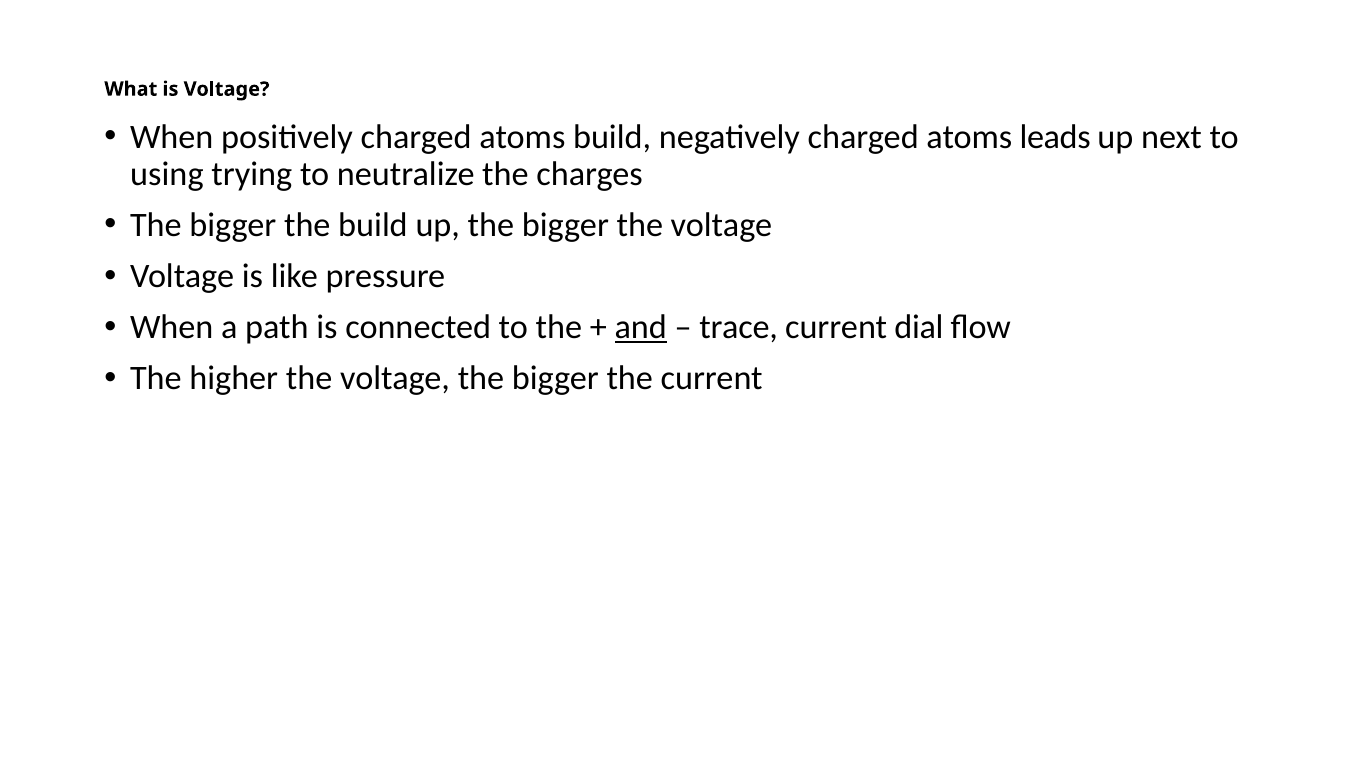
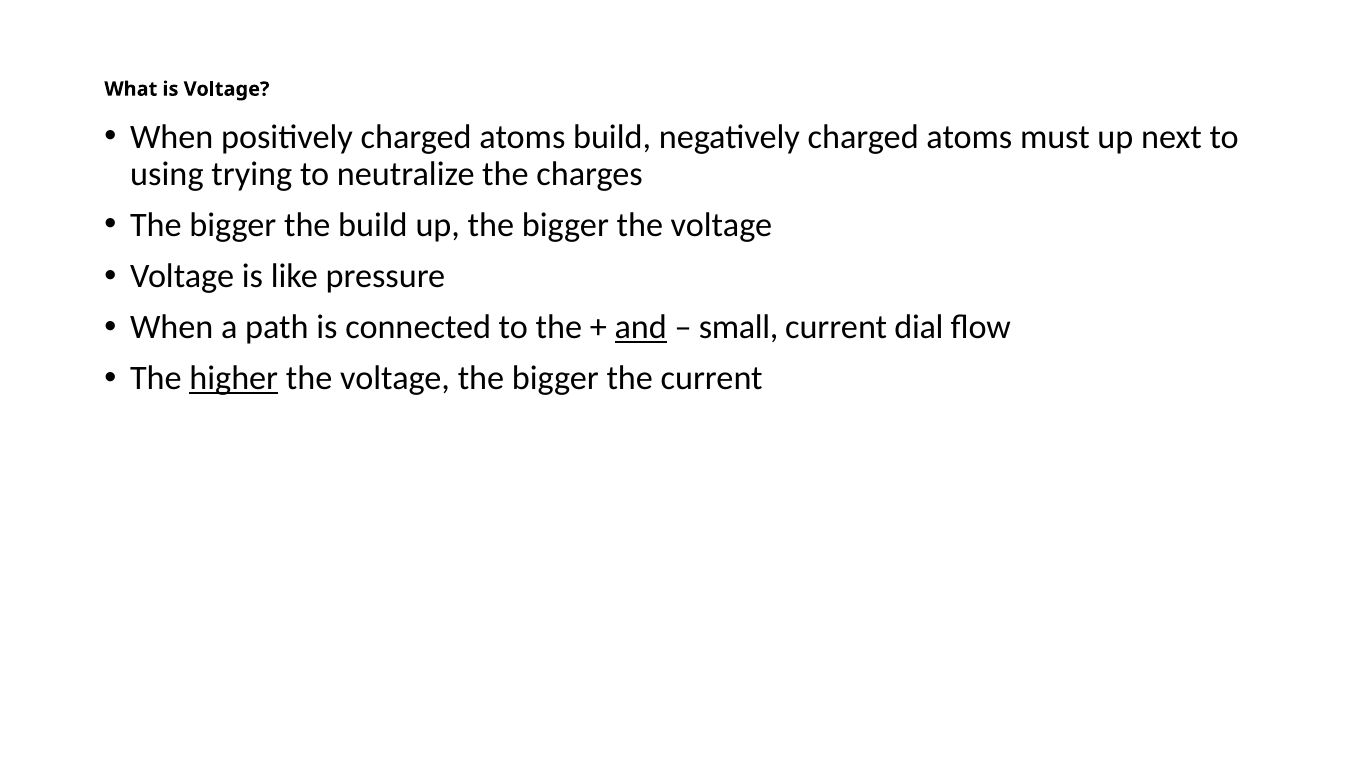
leads: leads -> must (1055, 137)
trace: trace -> small (739, 327)
higher underline: none -> present (234, 379)
